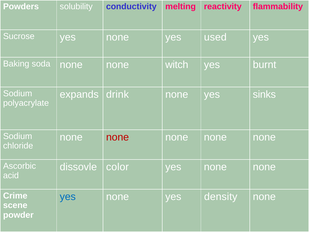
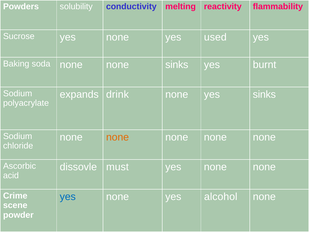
none witch: witch -> sinks (177, 65)
none colour: red -> orange (118, 137)
color: color -> must (117, 167)
density: density -> alcohol (221, 197)
